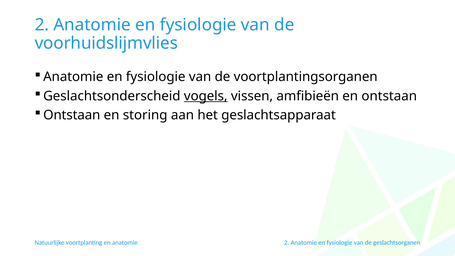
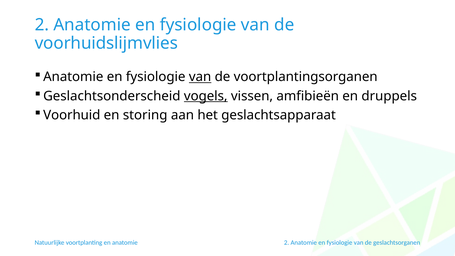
van underline: none -> present (200, 77)
en ontstaan: ontstaan -> druppels (389, 96)
Ontstaan: Ontstaan -> Voorhuid (72, 115)
